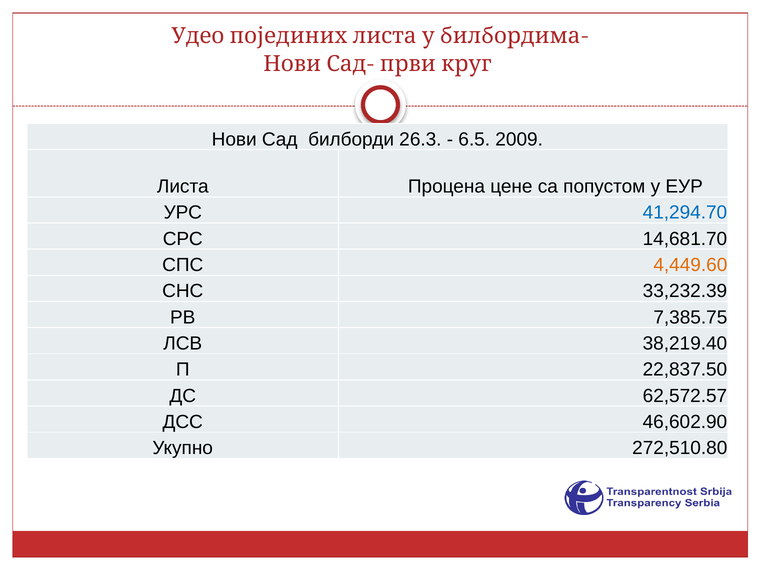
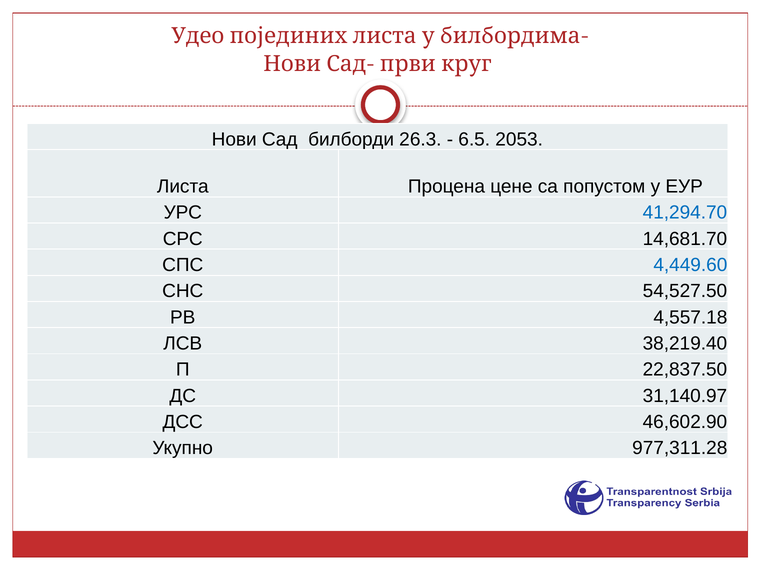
2009: 2009 -> 2053 (519, 139)
4,449.60 colour: orange -> blue (690, 265)
33,232.39: 33,232.39 -> 54,527.50 (685, 292)
7,385.75: 7,385.75 -> 4,557.18 (690, 318)
62,572.57: 62,572.57 -> 31,140.97 (685, 396)
272,510.80: 272,510.80 -> 977,311.28 (680, 449)
